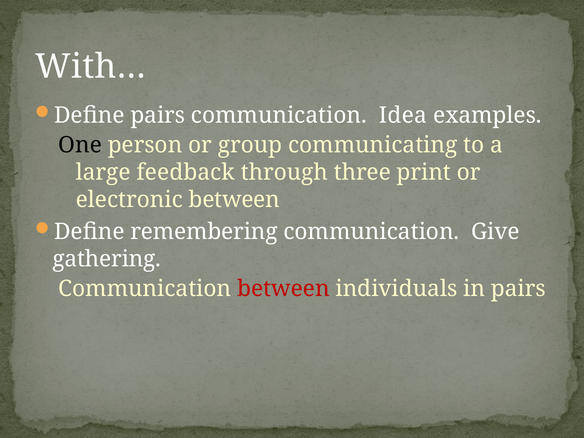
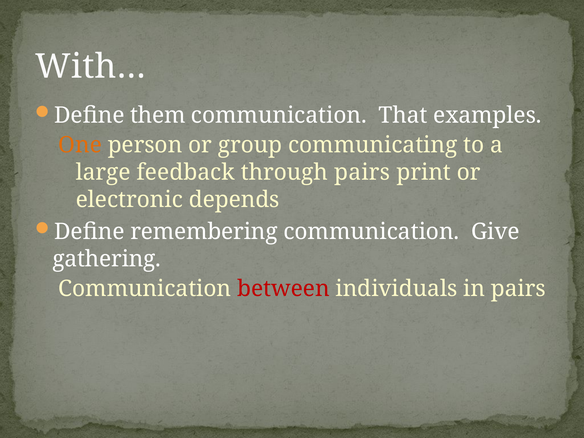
Define pairs: pairs -> them (158, 115)
Idea: Idea -> That (403, 115)
One colour: black -> orange (80, 145)
through three: three -> pairs (362, 172)
electronic between: between -> depends (234, 200)
